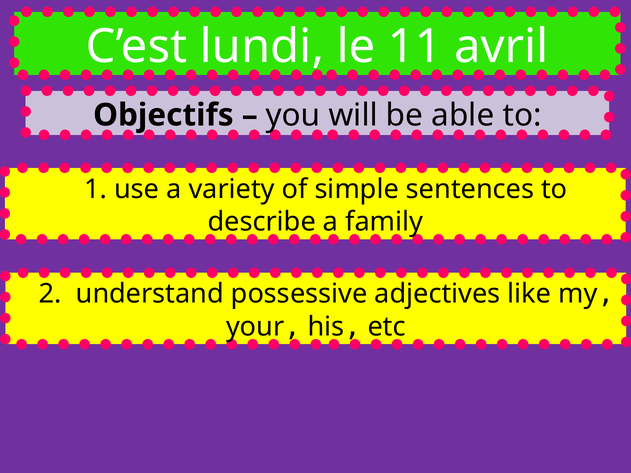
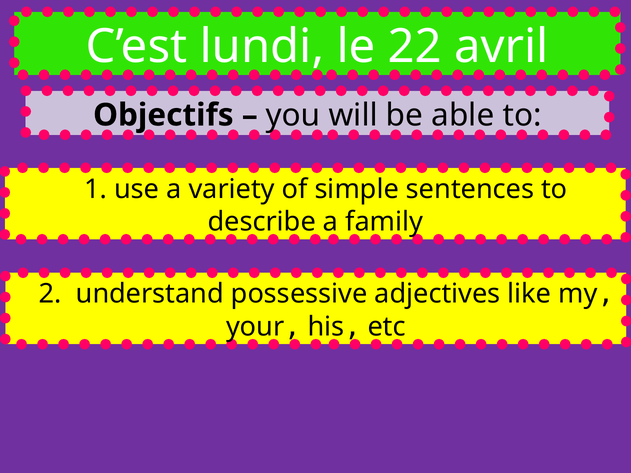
11: 11 -> 22 (415, 47)
